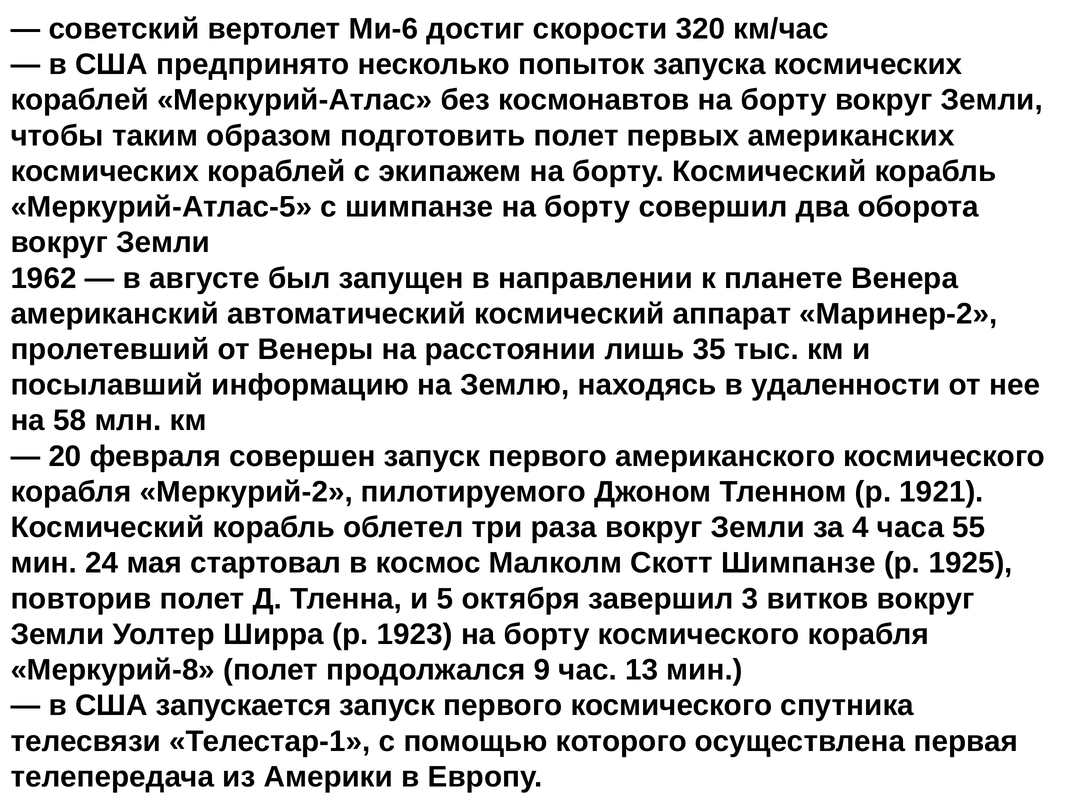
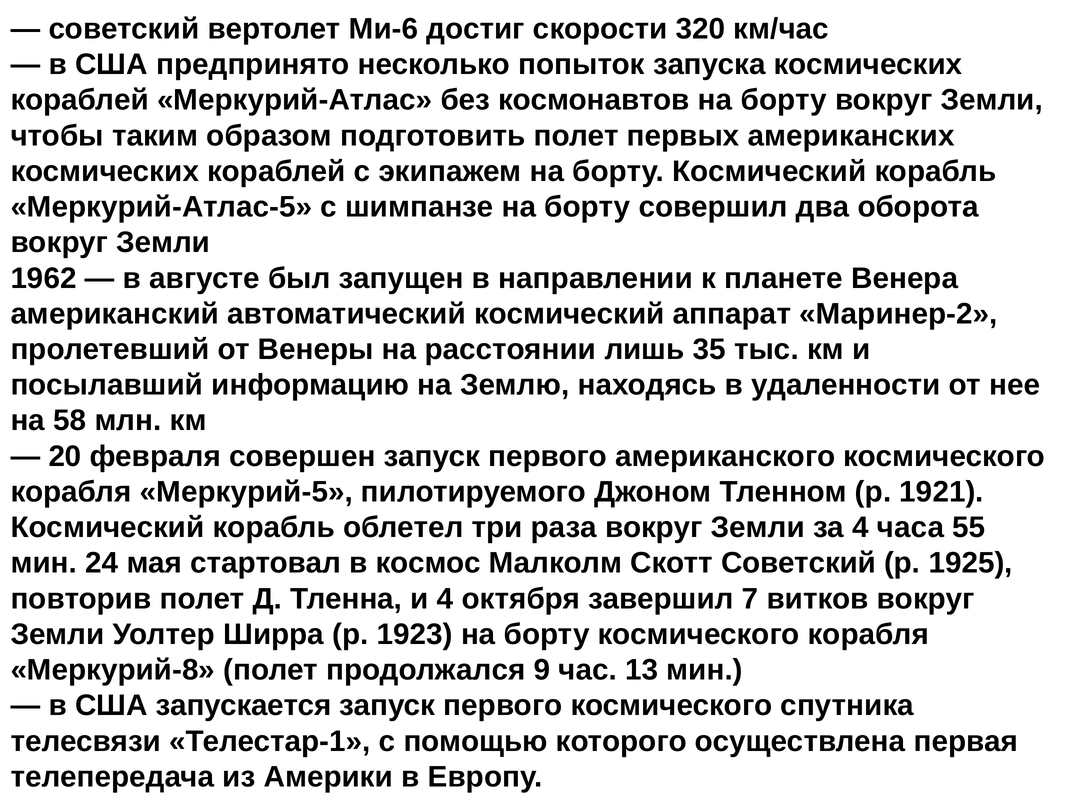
Меркурий-2: Меркурий-2 -> Меркурий-5 (246, 492)
Скотт Шимпанзе: Шимпанзе -> Советский (798, 563)
и 5: 5 -> 4 (445, 599)
3: 3 -> 7 (750, 599)
